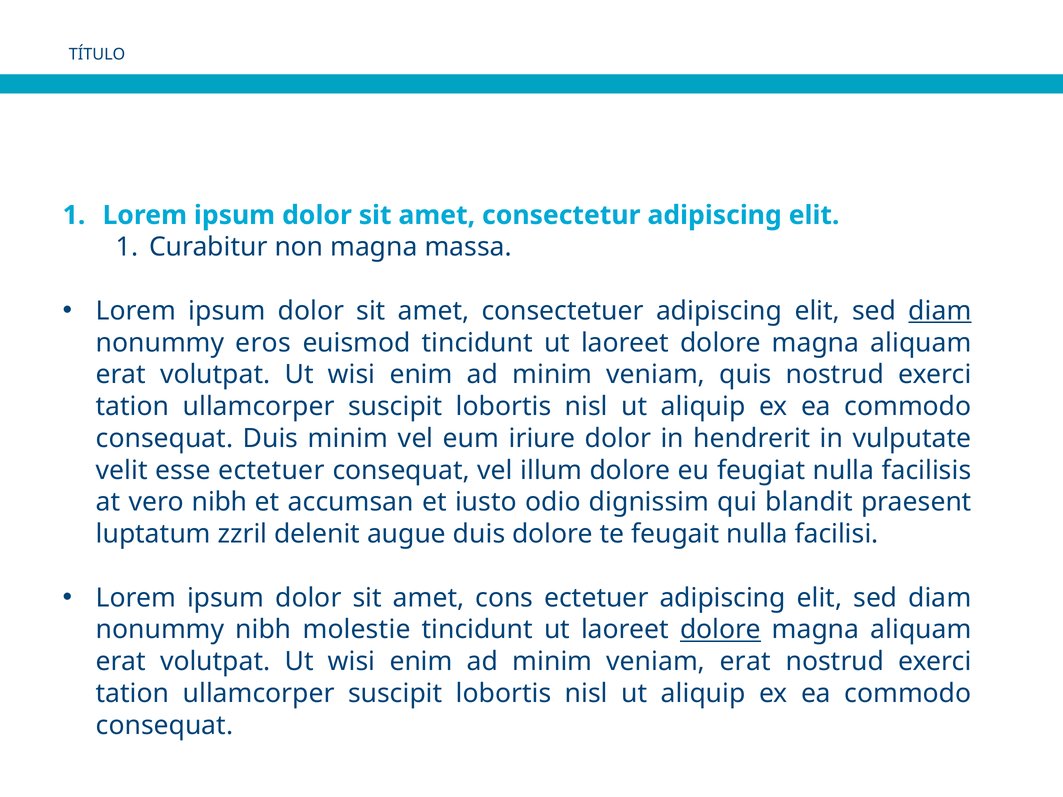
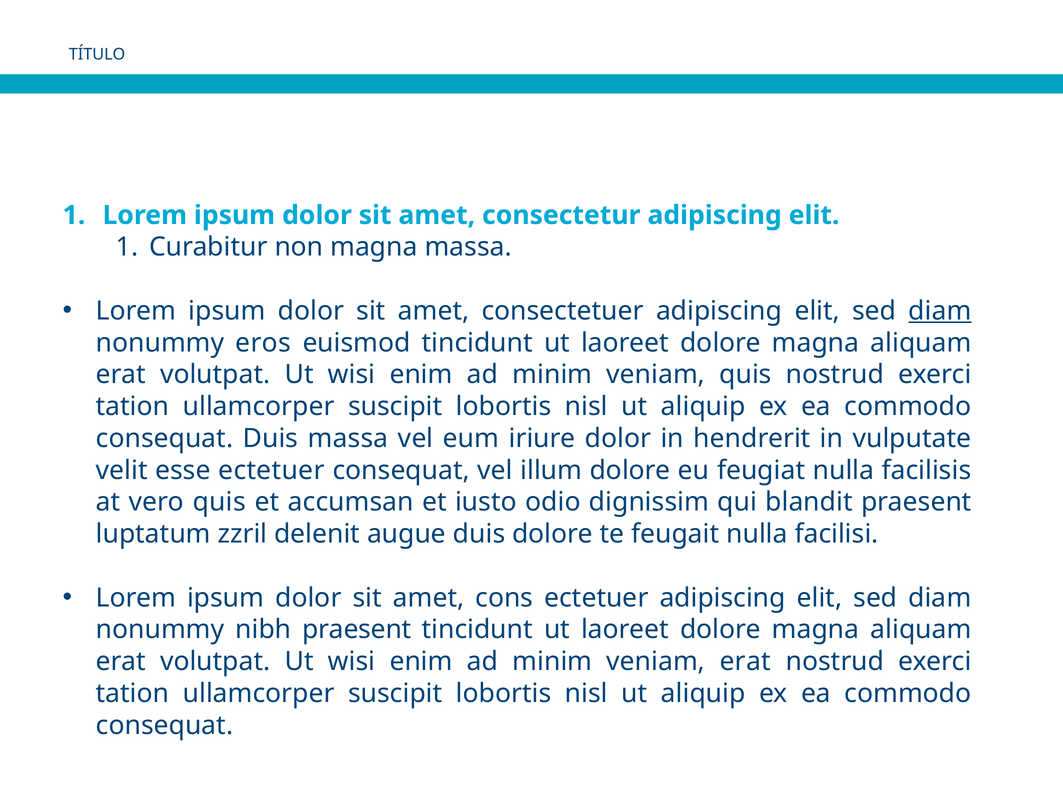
Duis minim: minim -> massa (348, 439)
vero nibh: nibh -> quis (219, 502)
nibh molestie: molestie -> praesent (357, 630)
dolore underline: present -> none (721, 630)
